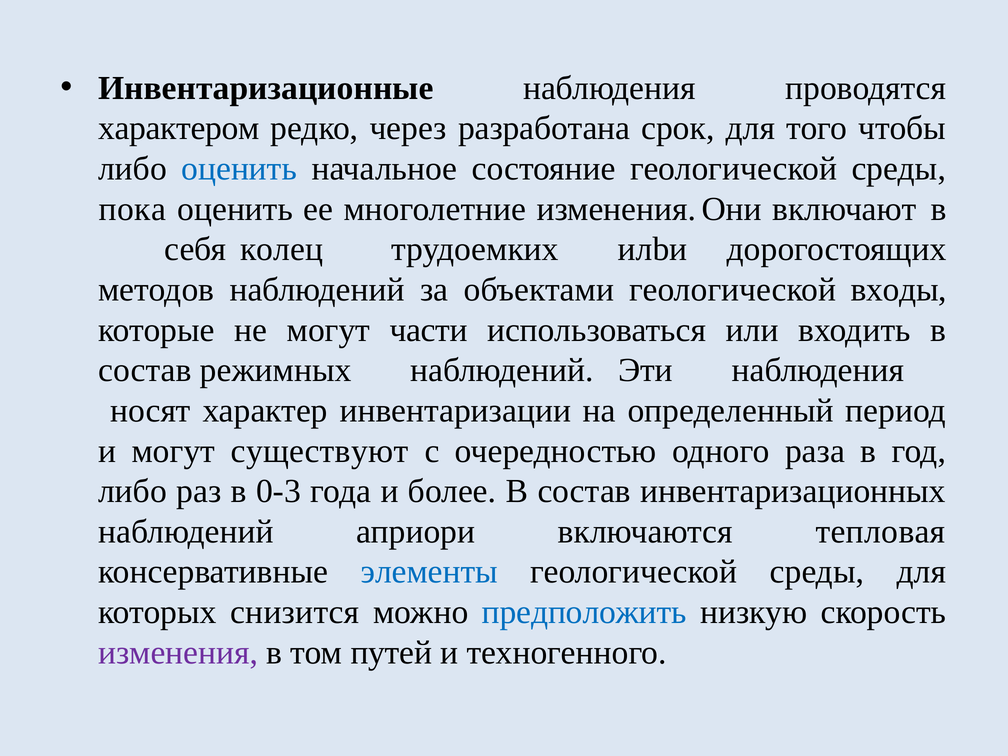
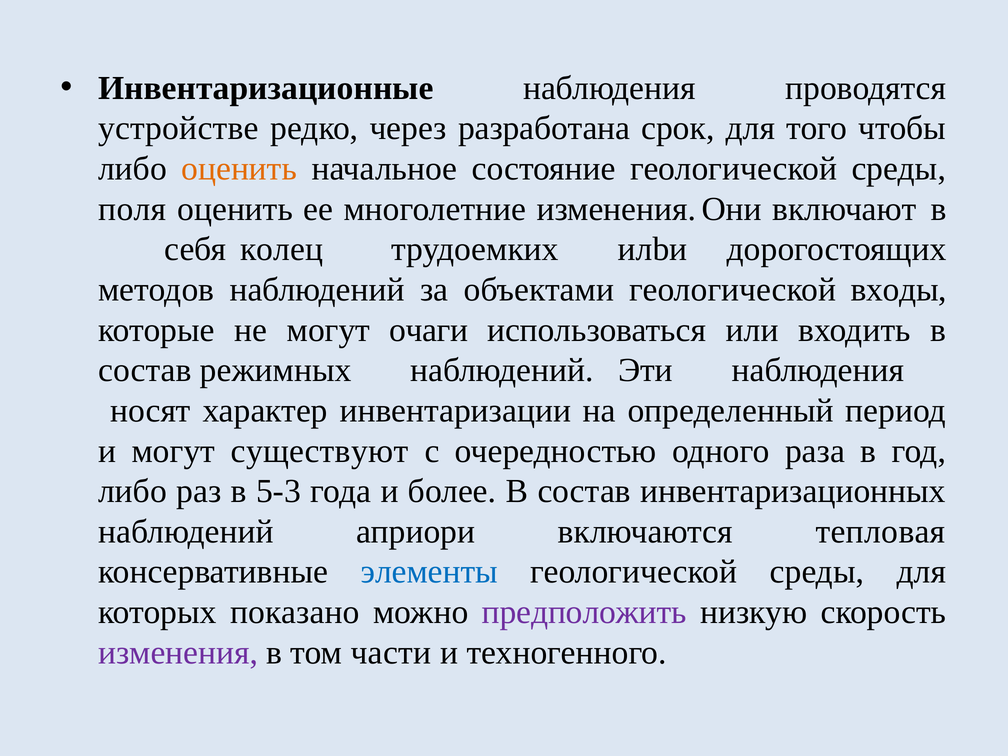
характером: характером -> устройстве (178, 128)
оценить colour: blue -> orange (239, 169)
пока: пока -> поля (132, 209)
части: части -> очаги (429, 330)
0-3: 0-3 -> 5-3 (278, 491)
снизится: снизится -> показано (295, 612)
предположить colour: blue -> purple (584, 612)
путей: путей -> части (391, 653)
